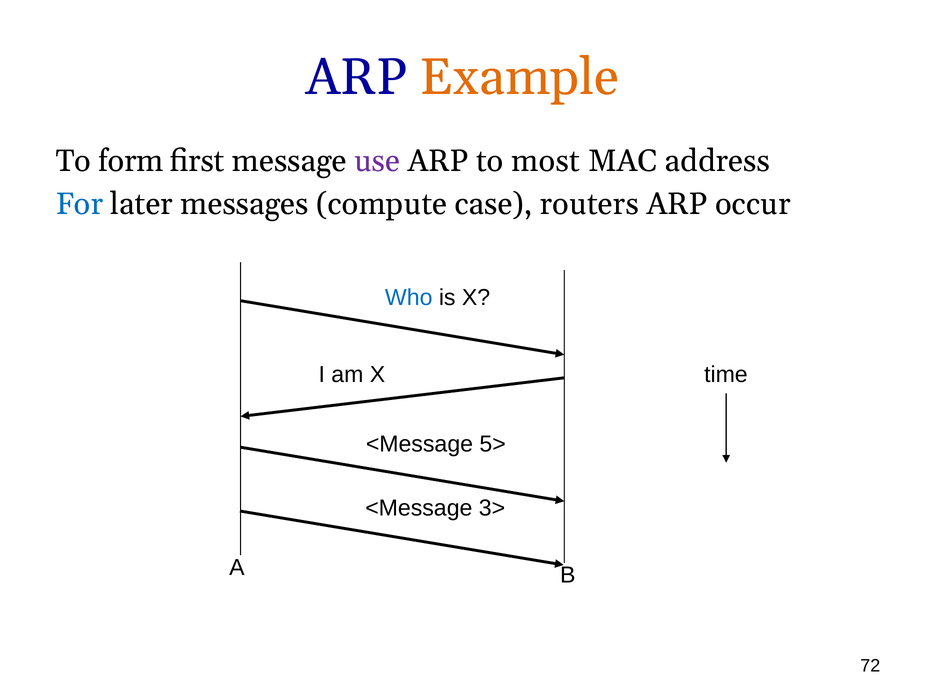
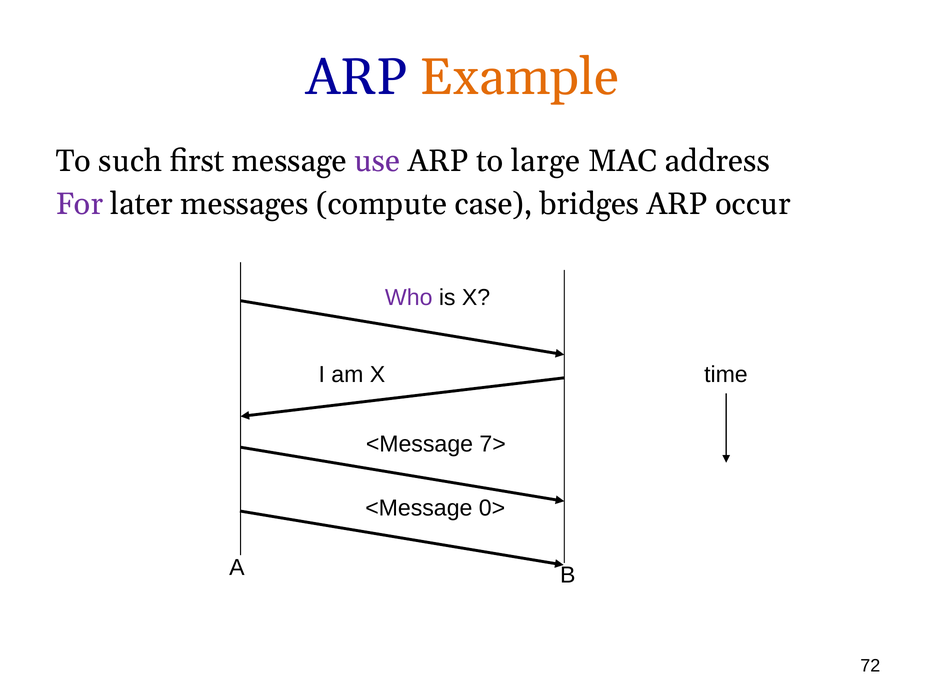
form: form -> such (130, 161)
most: most -> large (546, 161)
For colour: blue -> purple (79, 204)
routers: routers -> bridges (589, 204)
Who colour: blue -> purple (409, 298)
5>: 5> -> 7> (493, 444)
3>: 3> -> 0> (492, 508)
